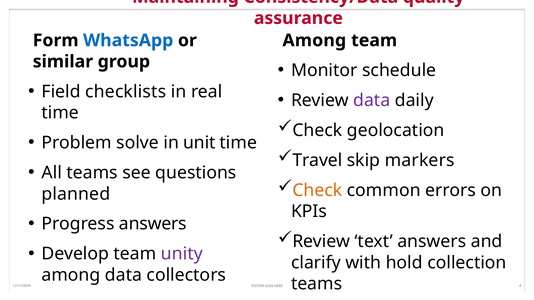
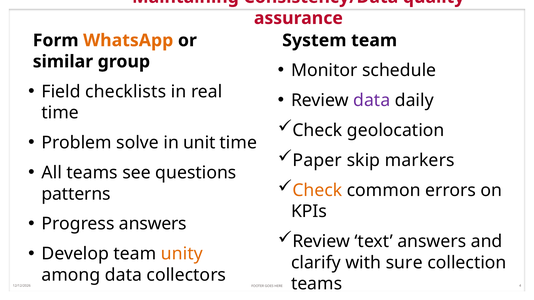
WhatsApp colour: blue -> orange (128, 40)
Among: Among -> System (314, 40)
Travel: Travel -> Paper (317, 161)
planned: planned -> patterns (76, 194)
unity colour: purple -> orange (182, 254)
hold: hold -> sure (404, 263)
